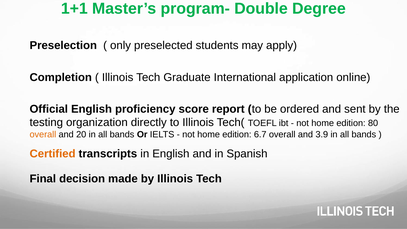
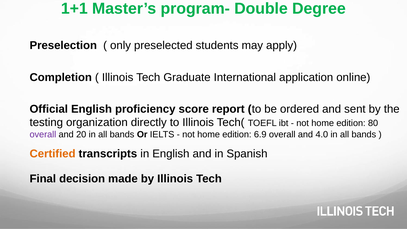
overall colour: orange -> purple (43, 135)
6.7: 6.7 -> 6.9 (260, 135)
3.9: 3.9 -> 4.0 (322, 135)
